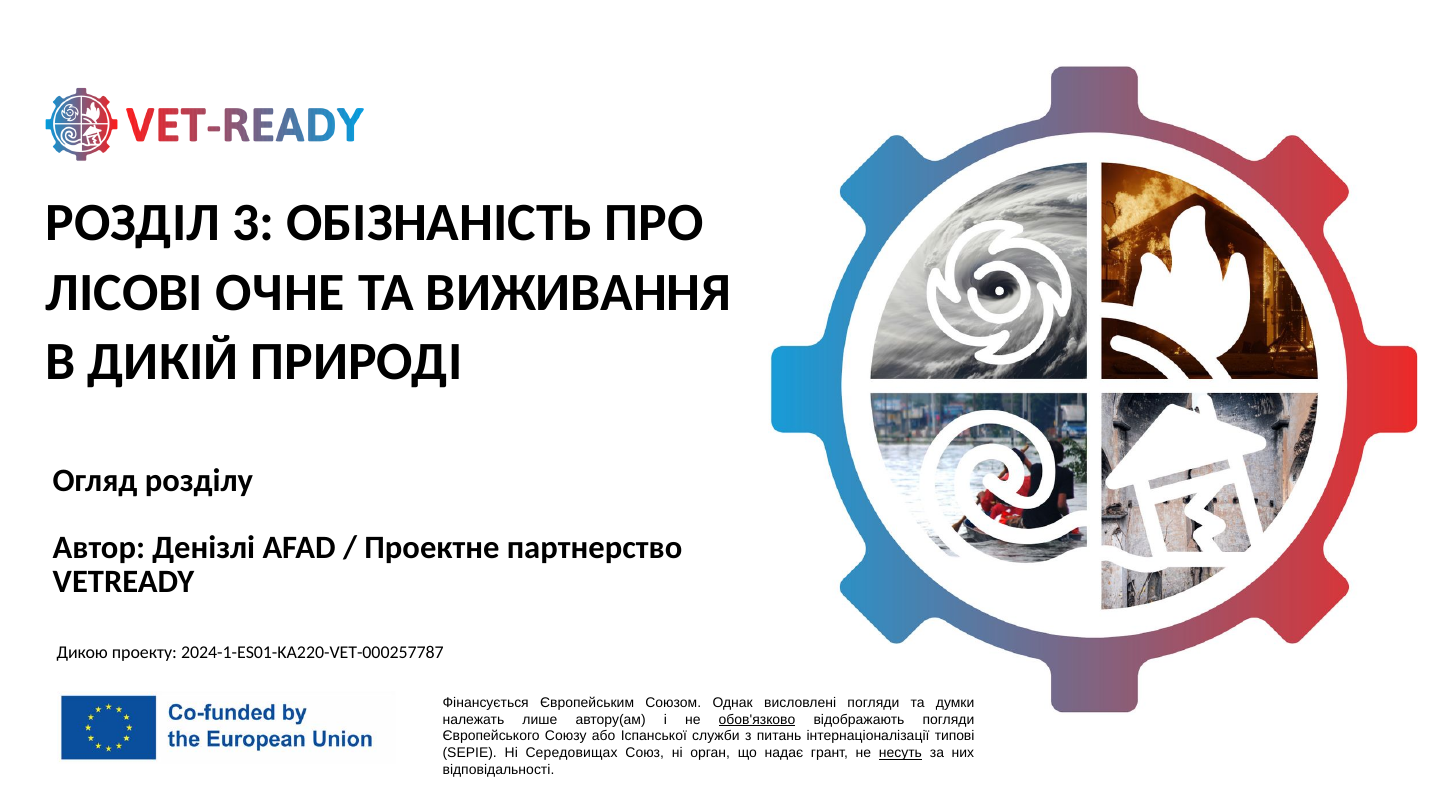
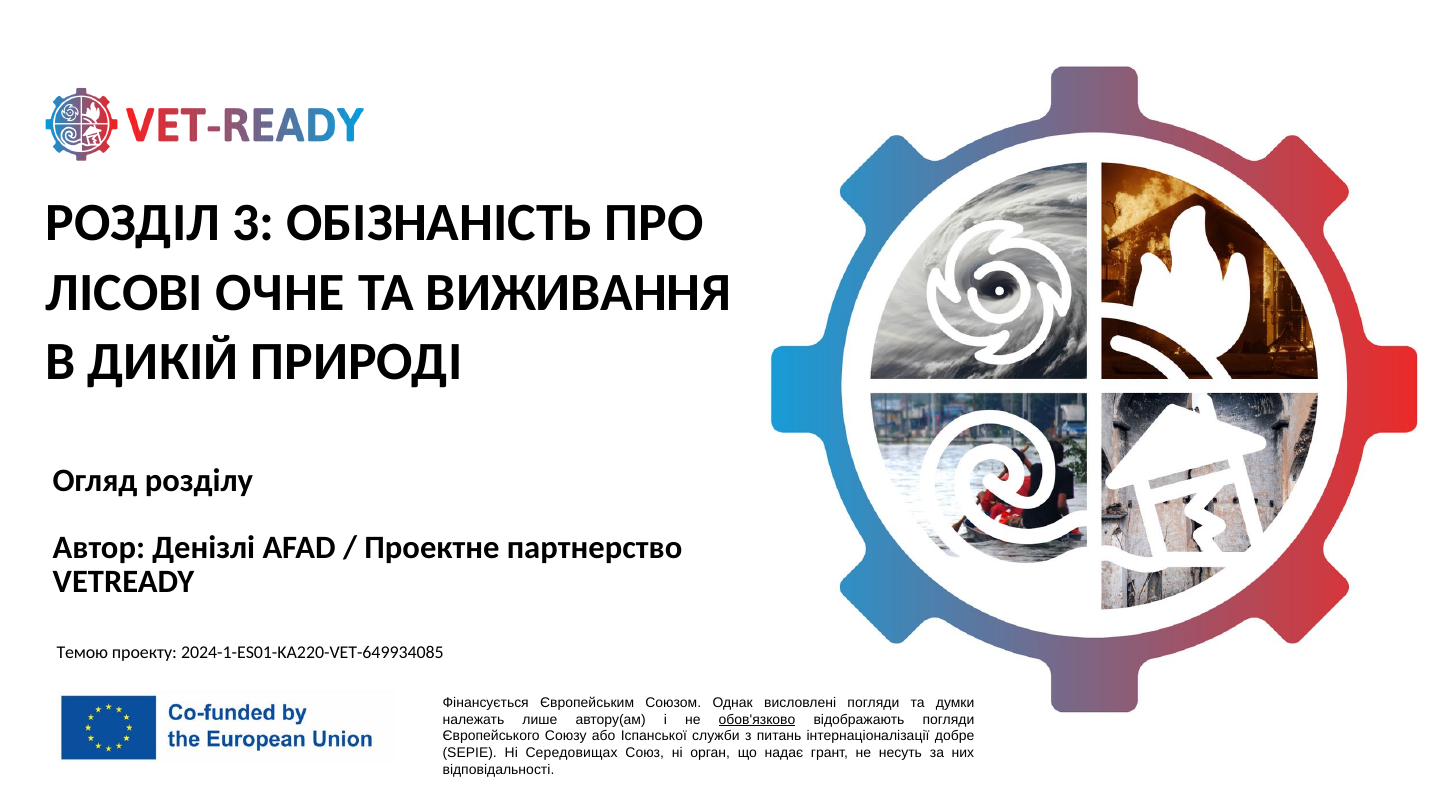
Дикою: Дикою -> Темою (82, 652)
2024-1-ES01-KA220-VET-000257787: 2024-1-ES01-KA220-VET-000257787 -> 2024-1-ES01-KA220-VET-649934085 (312, 652)
типові: типові -> добре (955, 736)
несуть underline: present -> none (900, 753)
